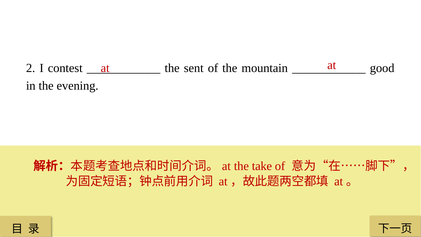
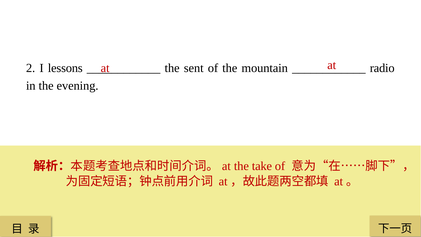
contest: contest -> lessons (65, 68)
good: good -> radio (382, 68)
